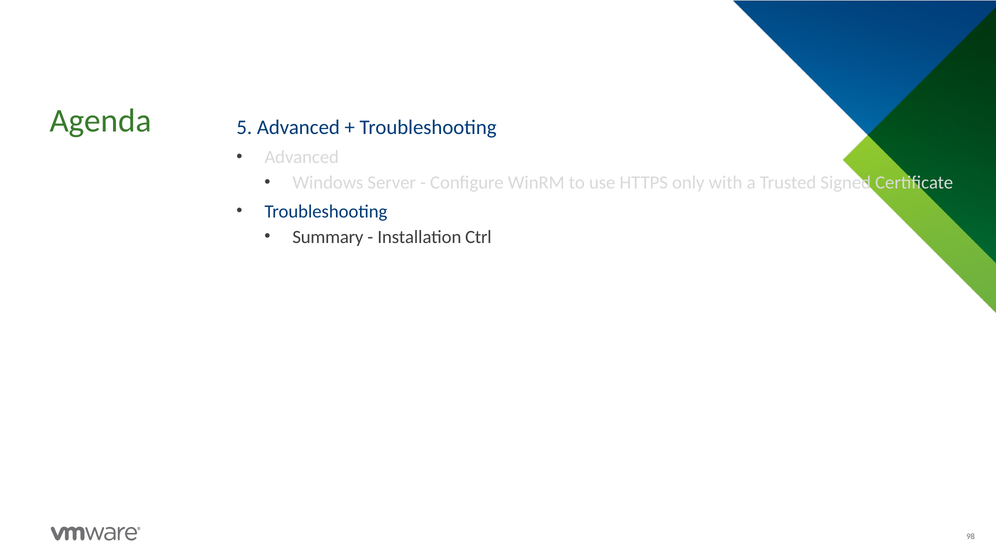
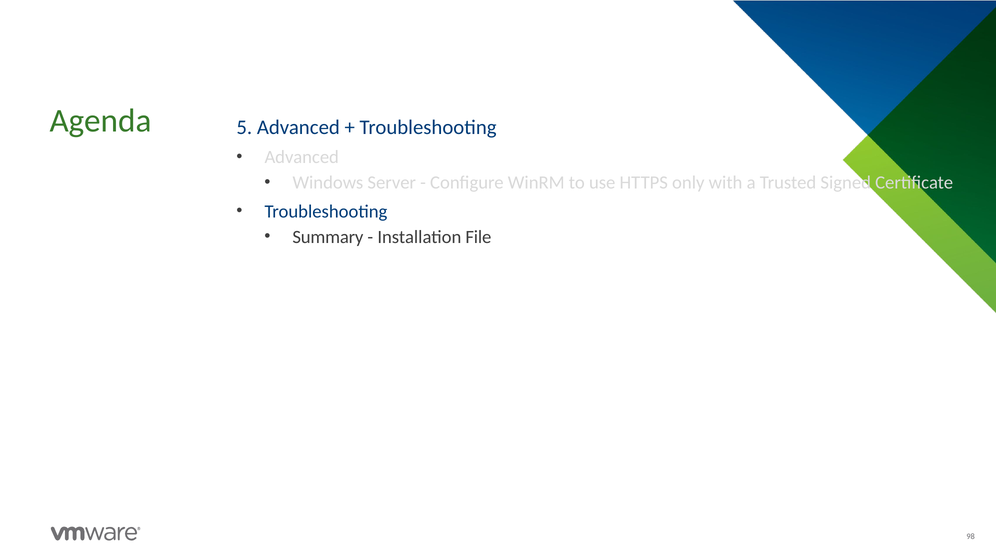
Ctrl: Ctrl -> File (478, 237)
